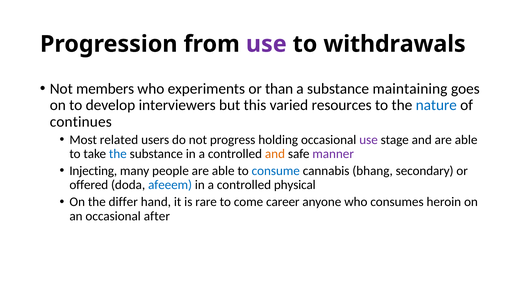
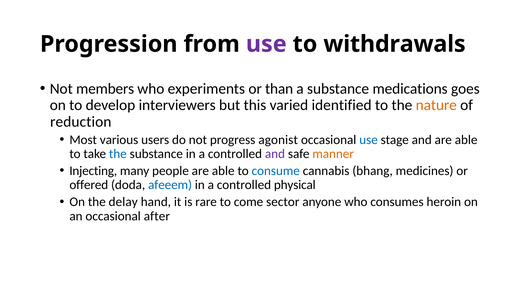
maintaining: maintaining -> medications (410, 89)
resources: resources -> identified (342, 105)
nature colour: blue -> orange (436, 105)
continues: continues -> reduction (81, 122)
related: related -> various (119, 140)
holding: holding -> agonist (278, 140)
use colour: purple -> blue (369, 140)
and colour: orange -> purple (275, 154)
manner colour: purple -> orange (333, 154)
secondary: secondary -> medicines (425, 171)
differ: differ -> delay (123, 202)
career: career -> sector (283, 202)
